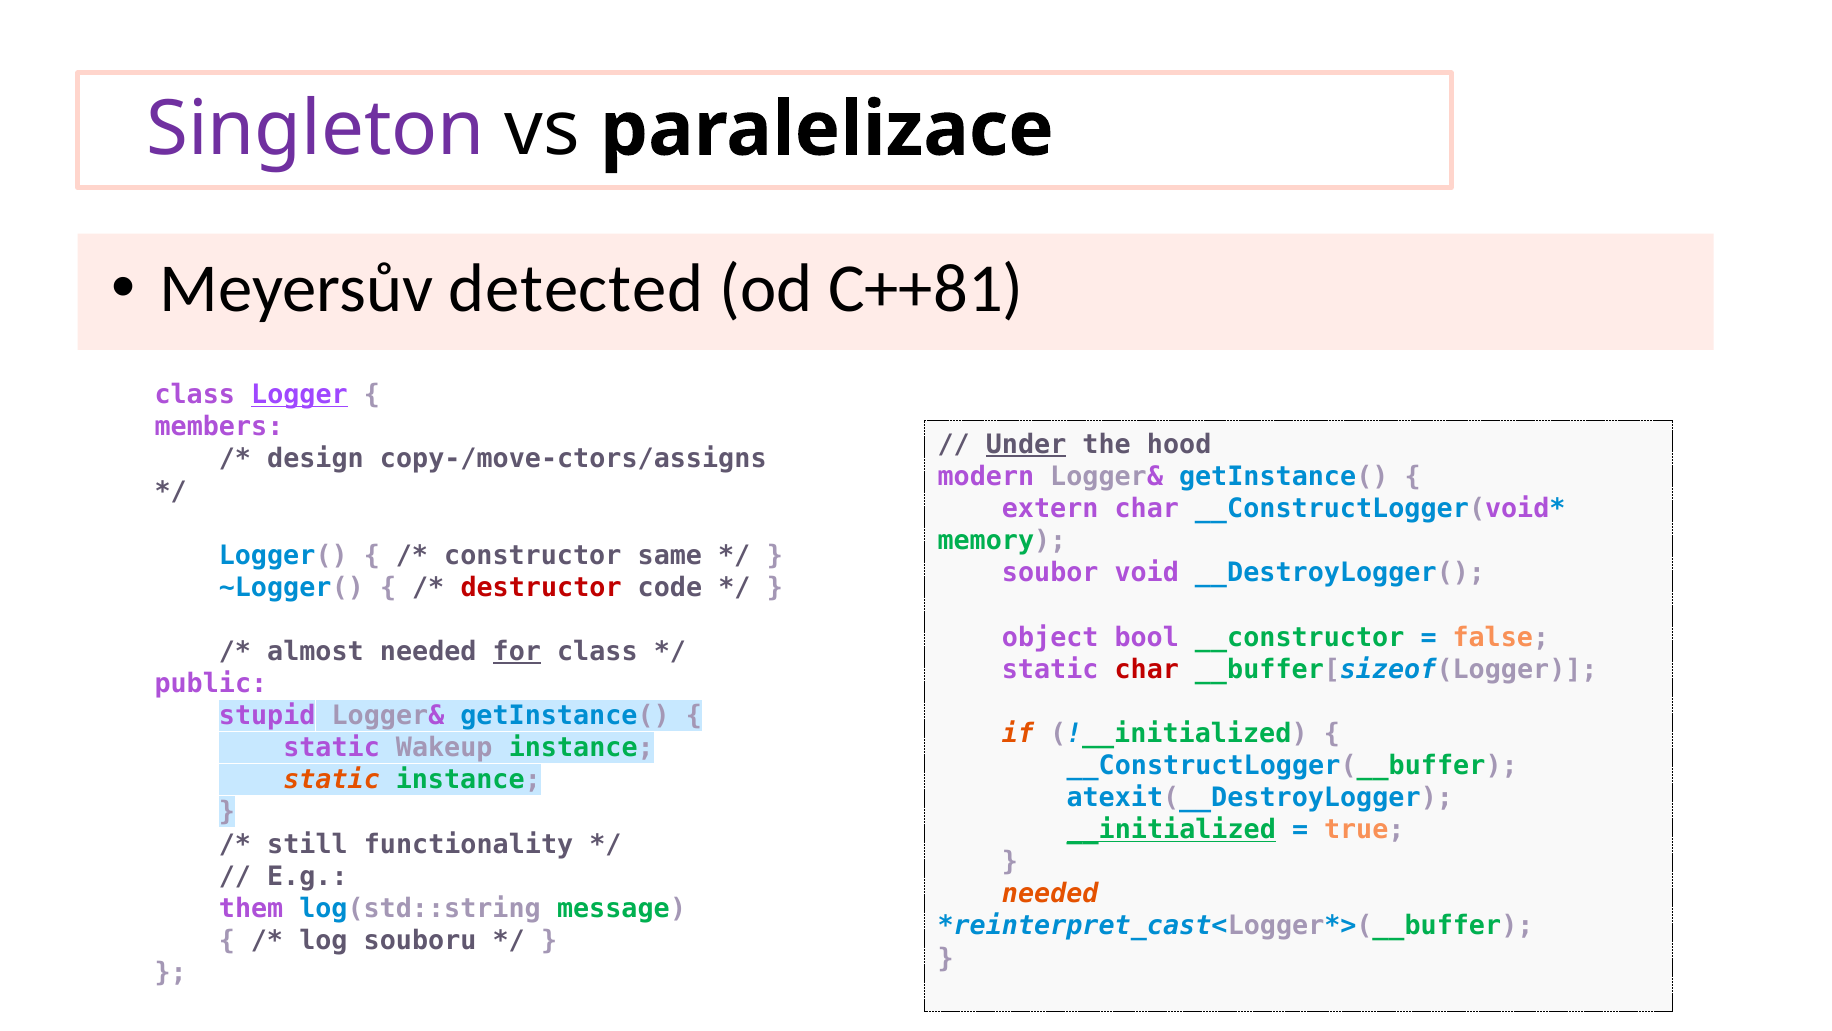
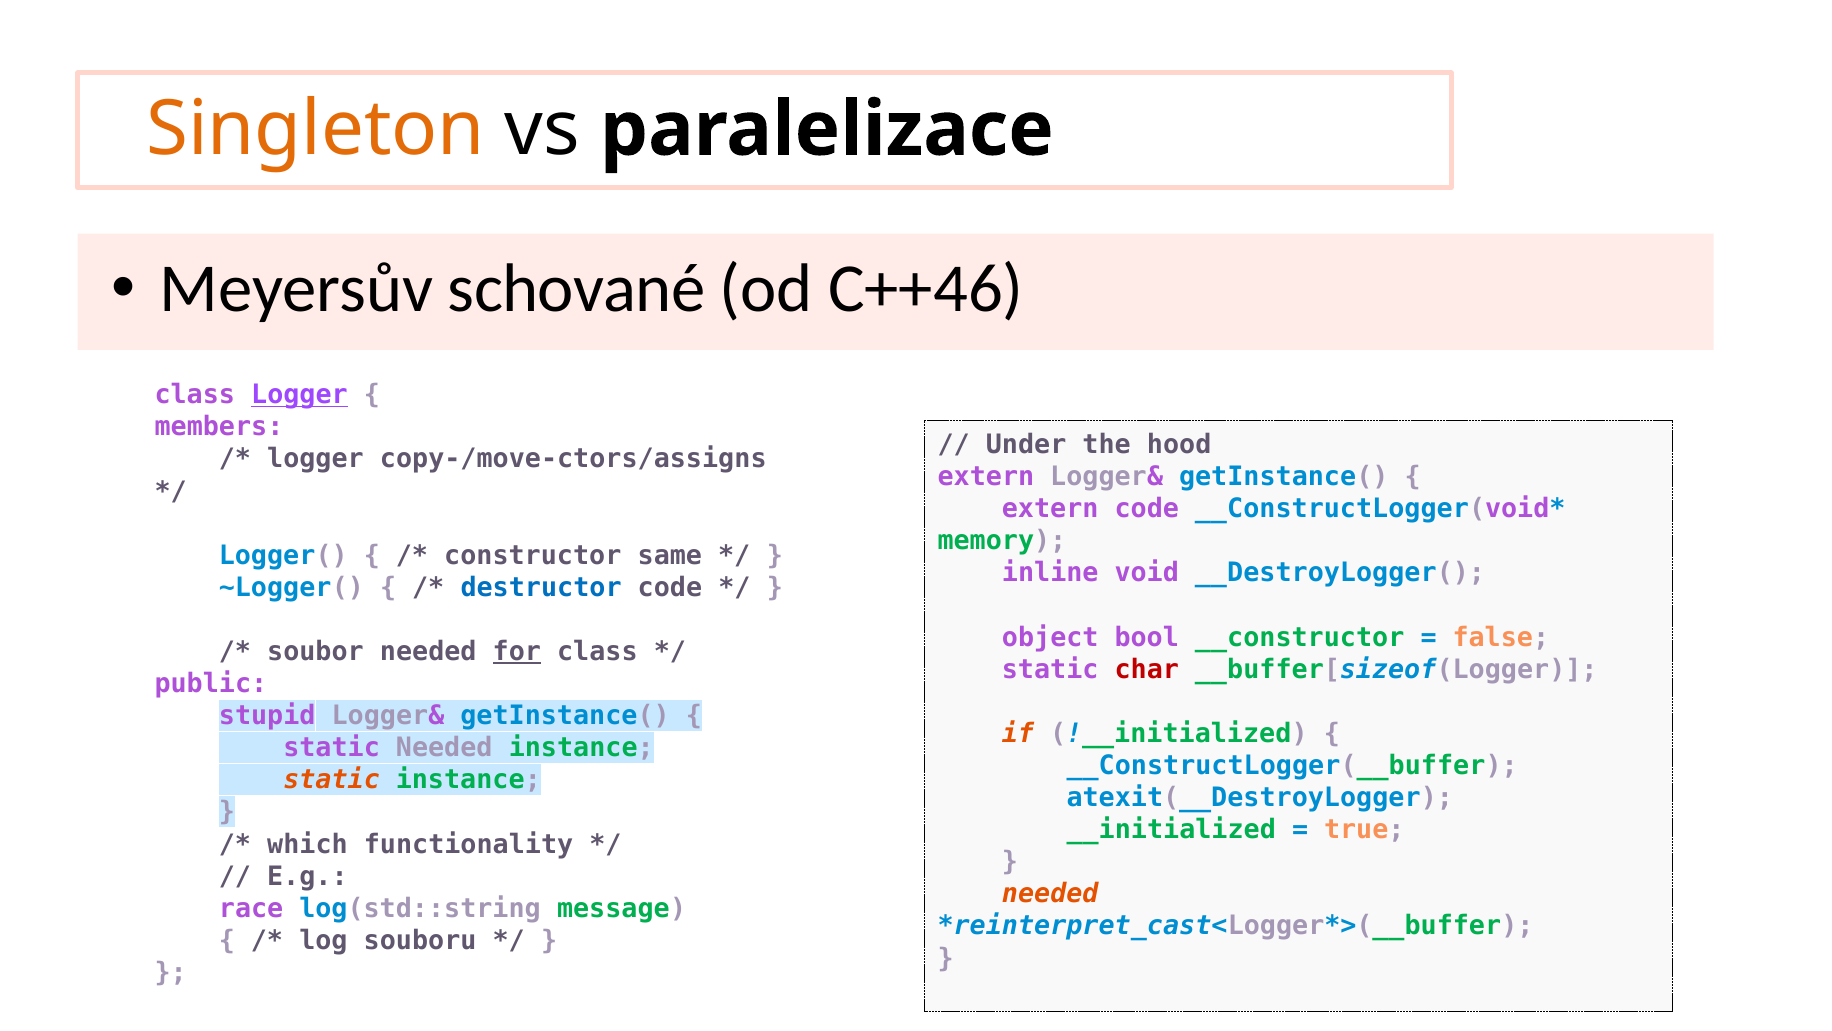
Singleton colour: purple -> orange (316, 130)
detected: detected -> schované (577, 289)
C++81: C++81 -> C++46 (926, 289)
Under underline: present -> none (1026, 445)
design: design -> logger (315, 459)
modern: modern -> extern (986, 477)
extern char: char -> code (1147, 509)
soubor: soubor -> inline (1050, 573)
destructor colour: red -> blue (541, 587)
almost: almost -> soubor (315, 651)
static Wakeup: Wakeup -> Needed (444, 748)
__initialized underline: present -> none (1171, 829)
still: still -> which (307, 844)
them: them -> race (251, 908)
